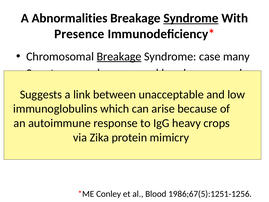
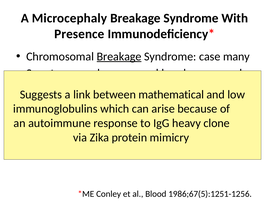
A Abnormalities: Abnormalities -> Microcephaly (69, 18)
Syndrome underline: present -> none (191, 18)
unacceptable: unacceptable -> mathematical (171, 94)
crops: crops -> clone (217, 123)
